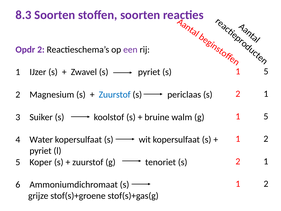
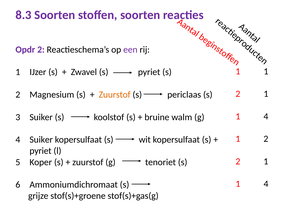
5: 5 -> 1 (266, 71)
Zuurstof colour: blue -> orange (115, 94)
5: 5 -> 4 (266, 116)
Water: Water -> Suiker (41, 139)
2: 2 -> 4 (266, 184)
